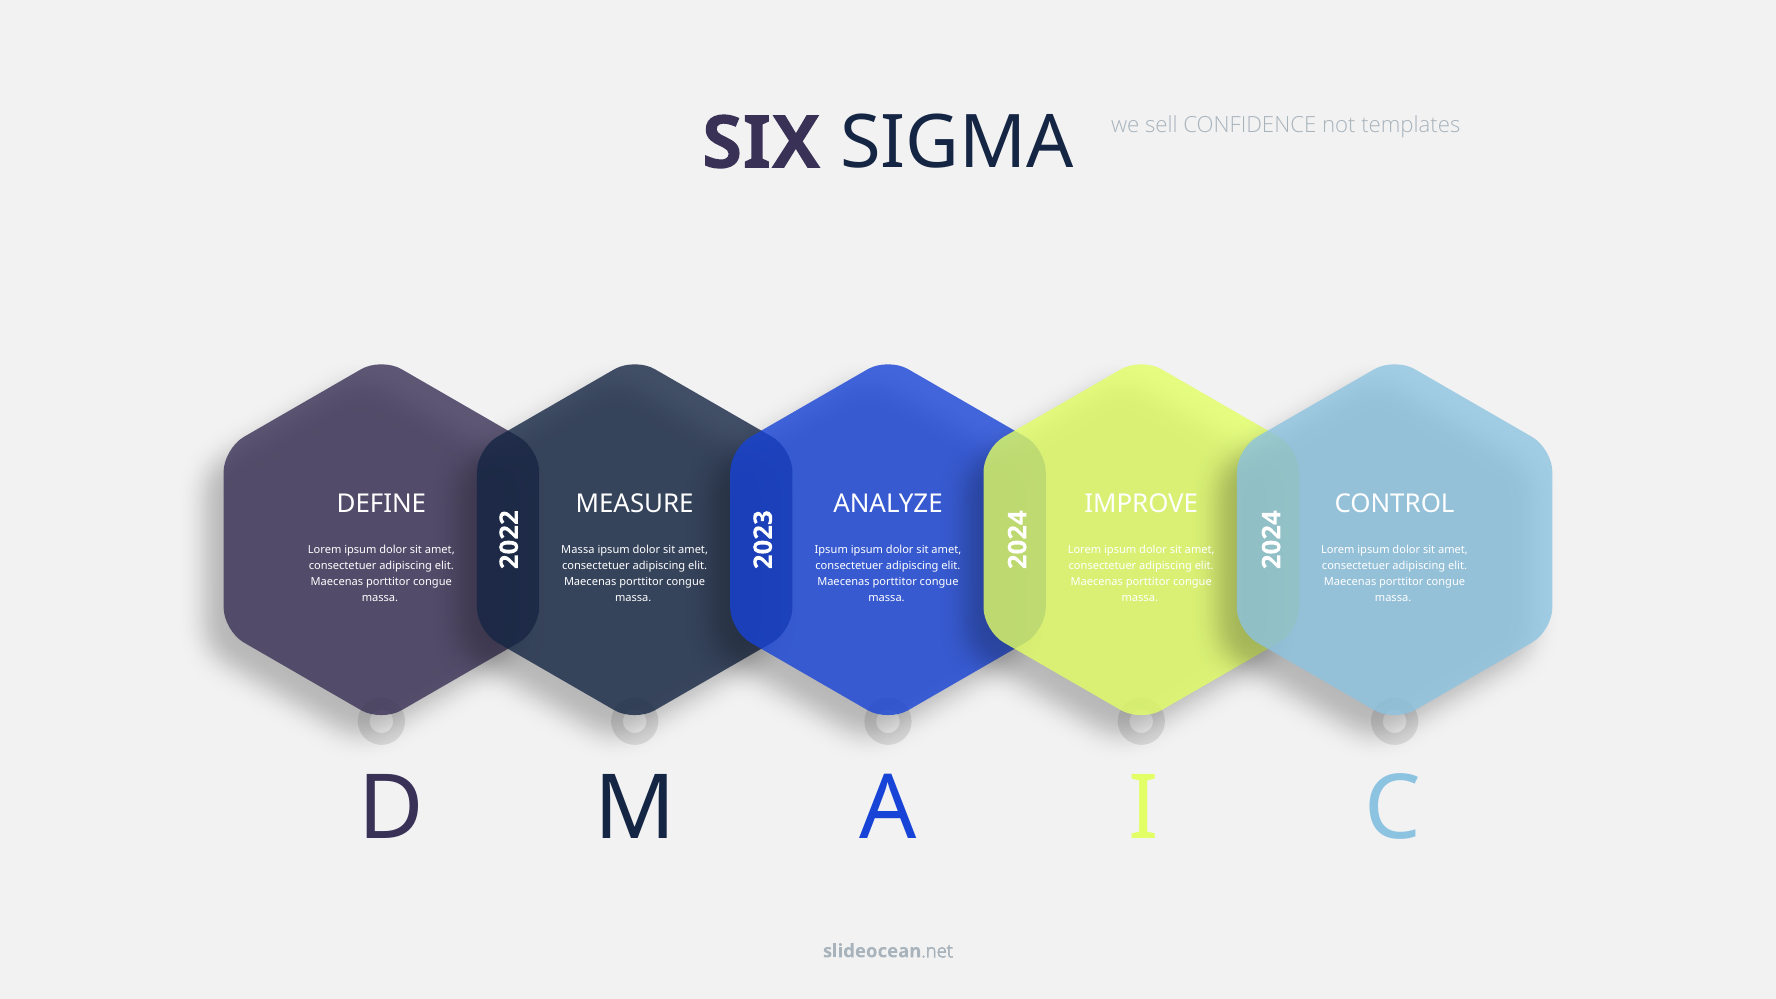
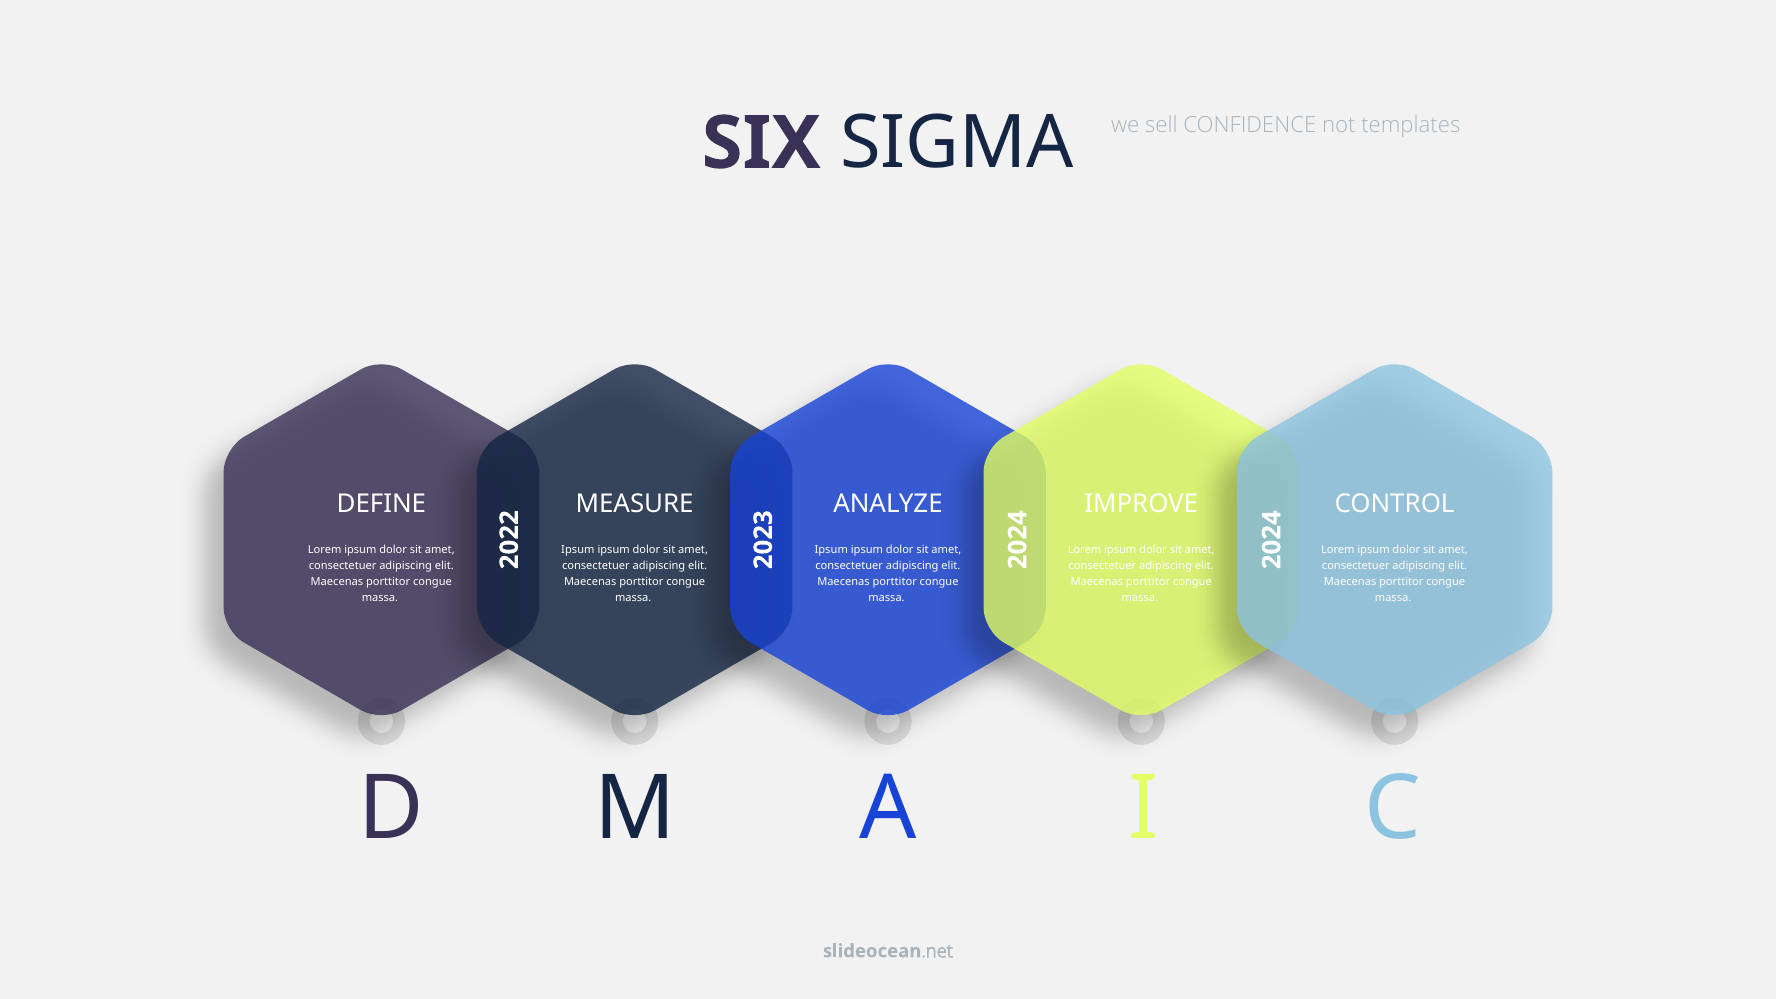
Massa: Massa -> Ipsum (578, 549)
